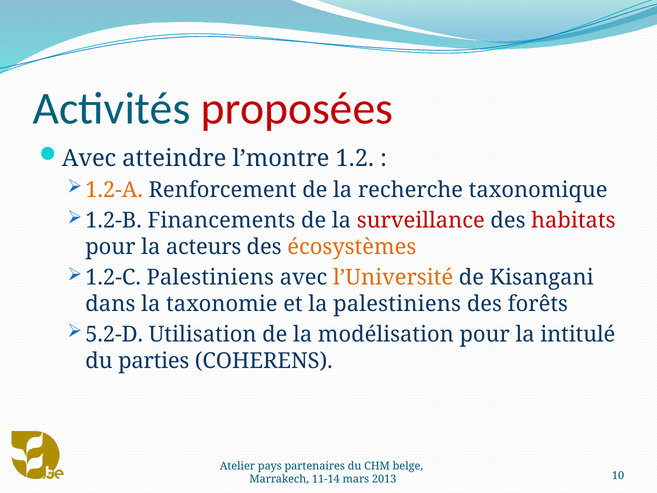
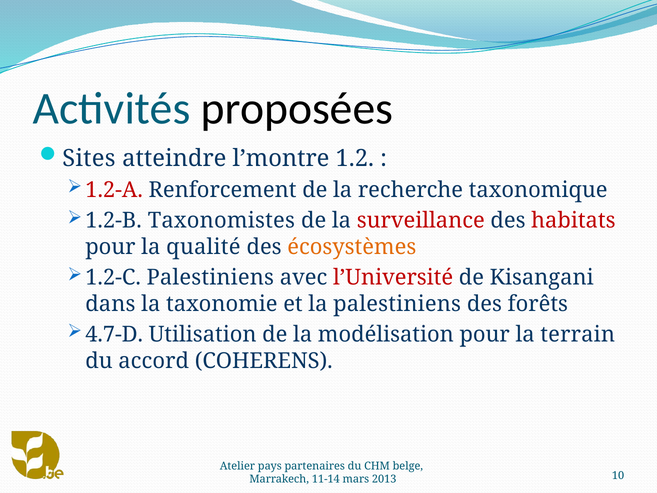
proposées colour: red -> black (297, 109)
Avec: Avec -> Sites (89, 158)
1.2-A colour: orange -> red (114, 190)
Financements: Financements -> Taxonomistes (221, 221)
acteurs: acteurs -> qualité (203, 247)
l’Université colour: orange -> red (393, 277)
5.2-D: 5.2-D -> 4.7-D (114, 334)
intitulé: intitulé -> terrain (578, 334)
parties: parties -> accord (154, 361)
